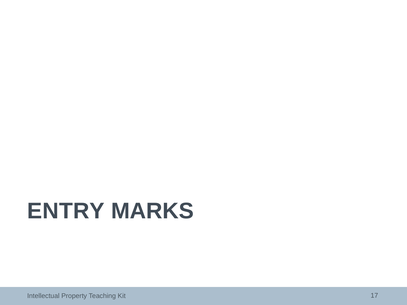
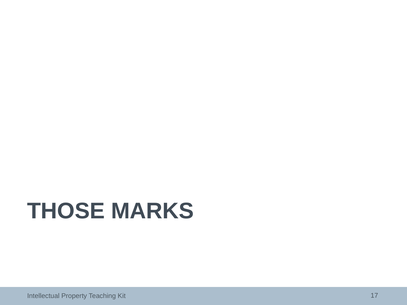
ENTRY: ENTRY -> THOSE (66, 211)
